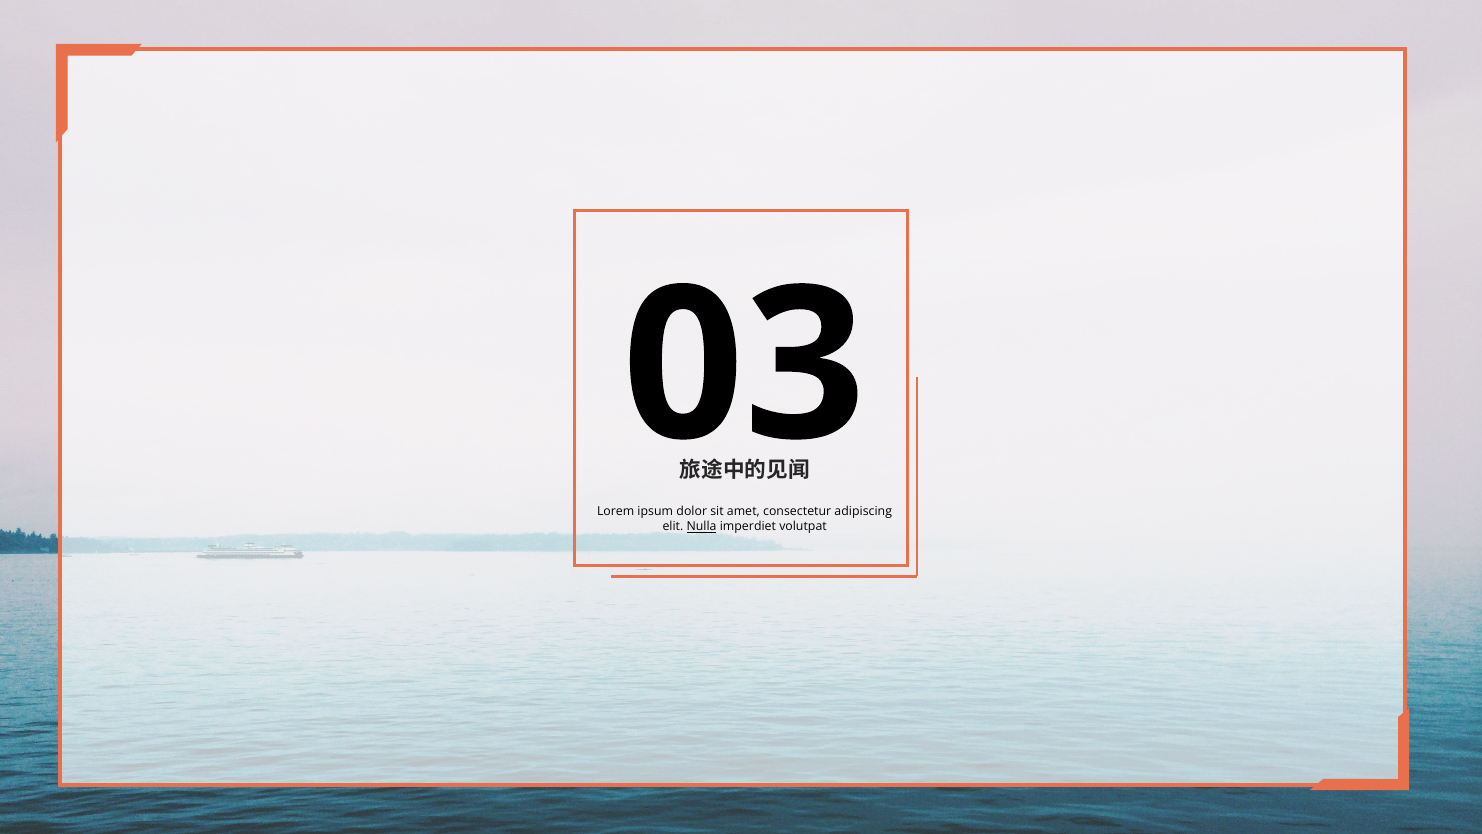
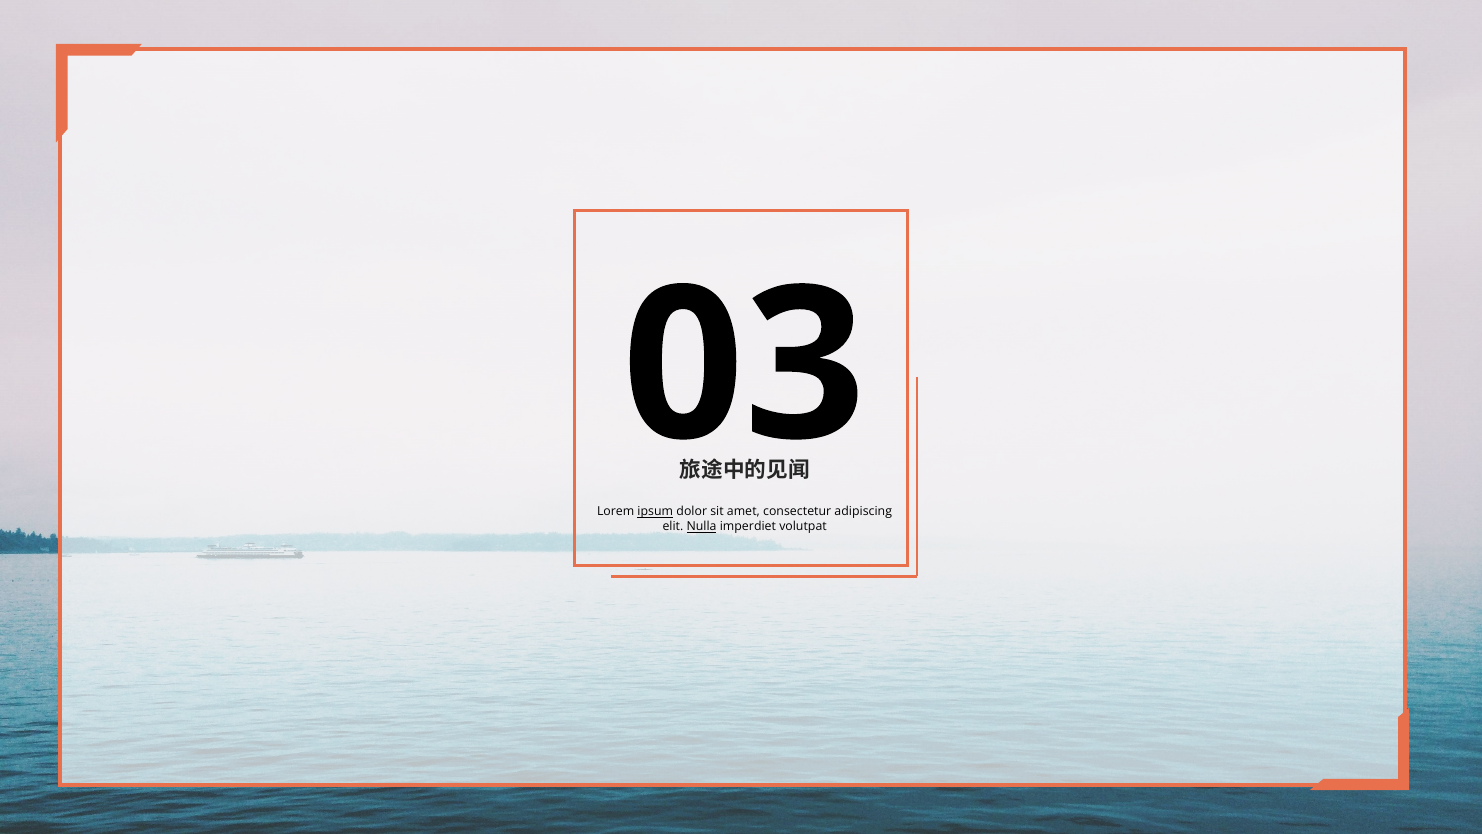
ipsum underline: none -> present (655, 512)
